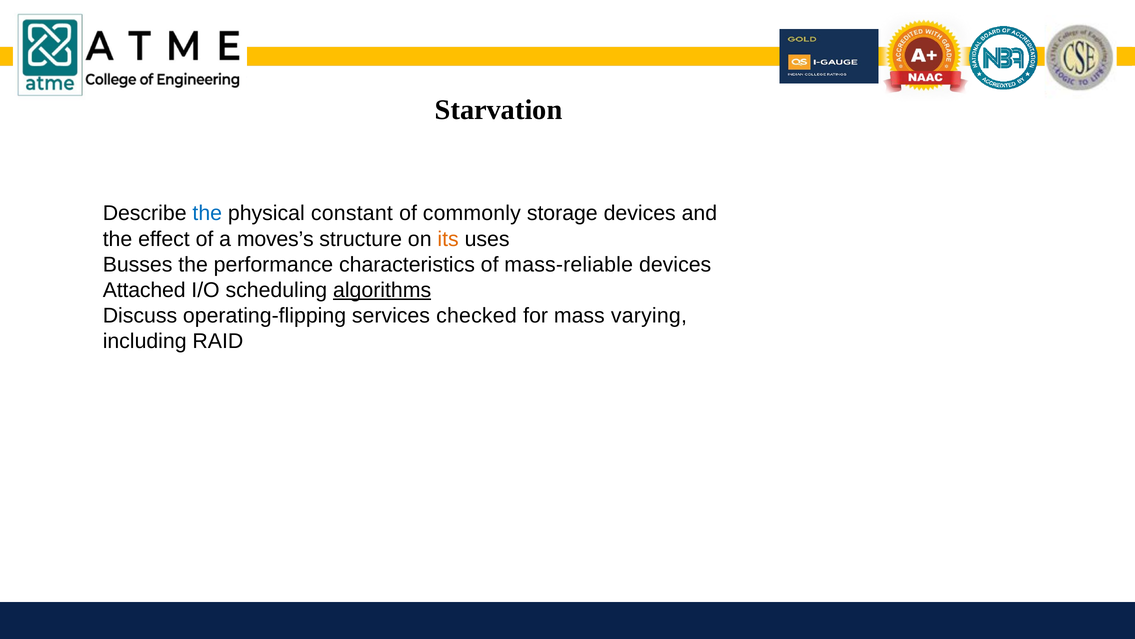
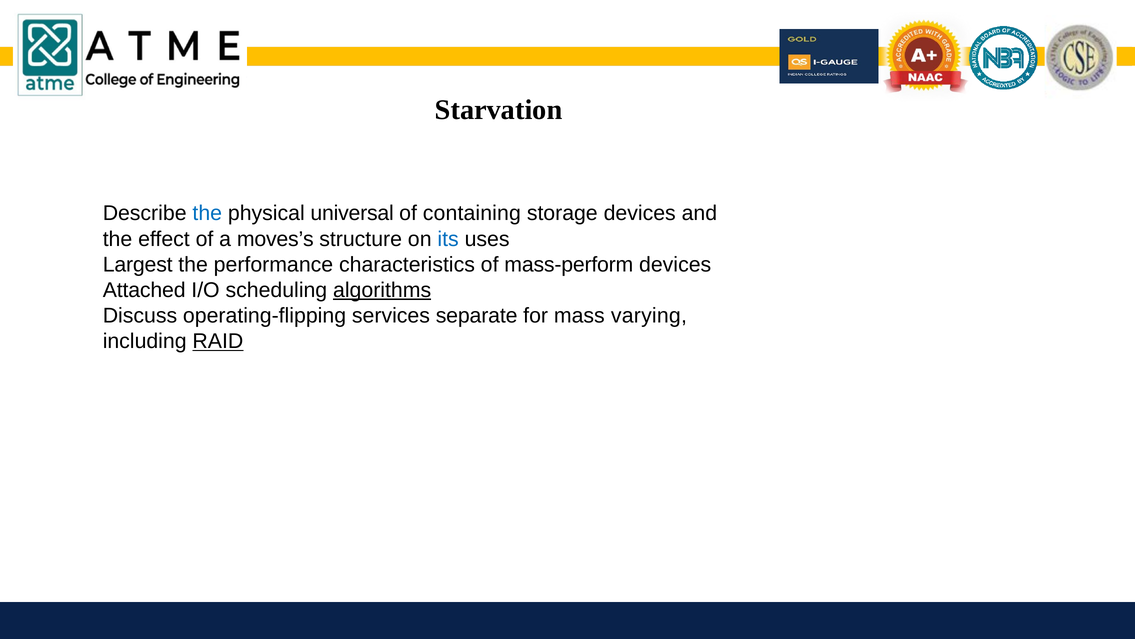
constant: constant -> universal (352, 213)
commonly: commonly -> containing (472, 213)
its colour: orange -> blue (448, 239)
Busses: Busses -> Largest (138, 264)
mass-reliable: mass-reliable -> mass-perform (569, 264)
checked: checked -> separate (477, 315)
RAID underline: none -> present (218, 341)
